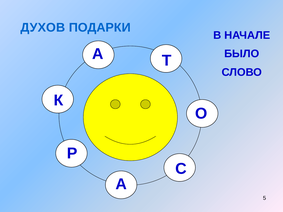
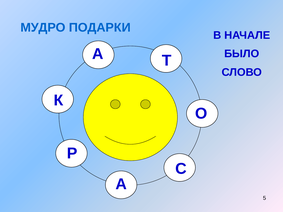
ДУХОВ: ДУХОВ -> МУДРО (43, 27)
